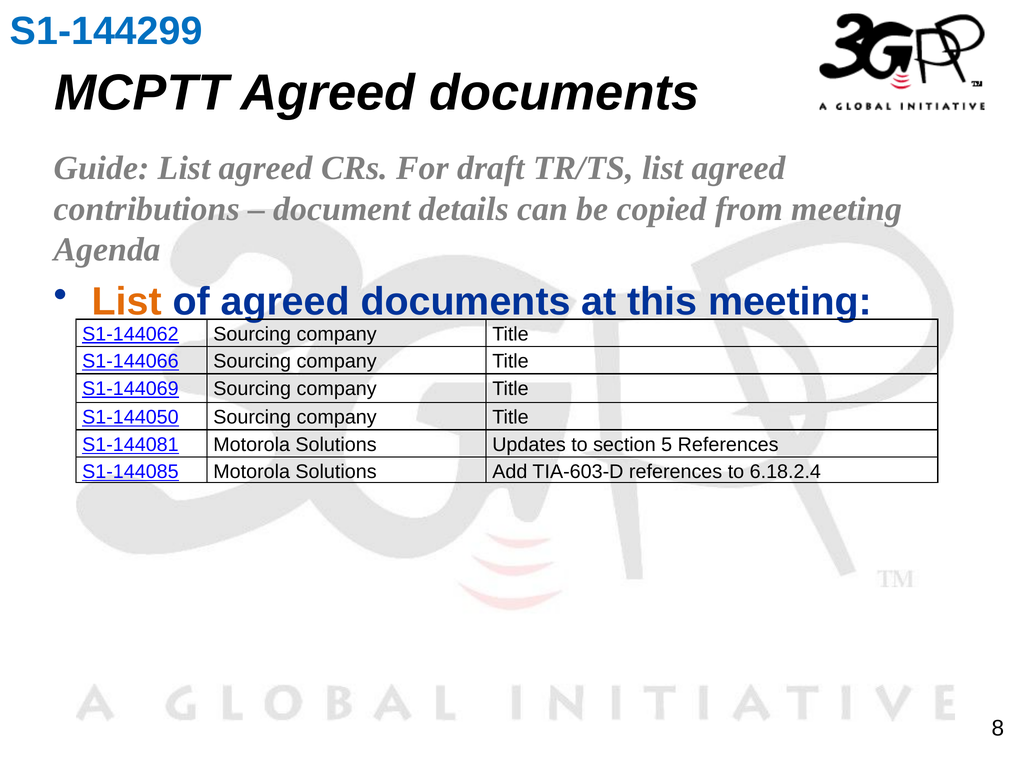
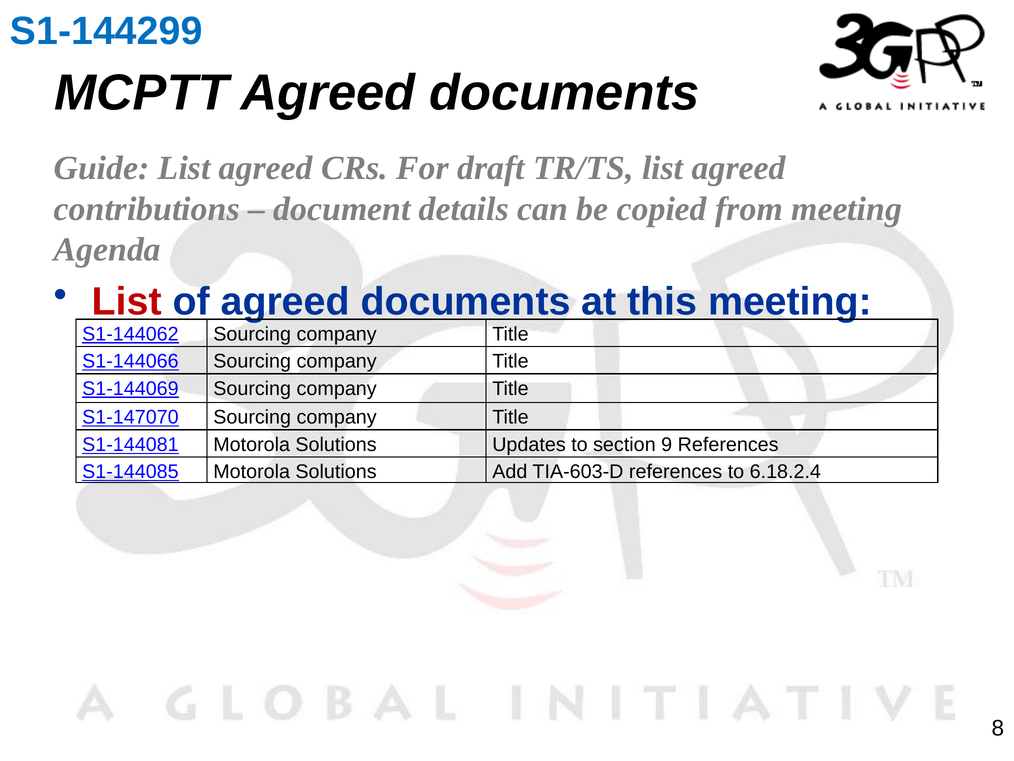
List colour: orange -> red (127, 302)
S1-144050: S1-144050 -> S1-147070 (130, 417)
5: 5 -> 9 (667, 444)
